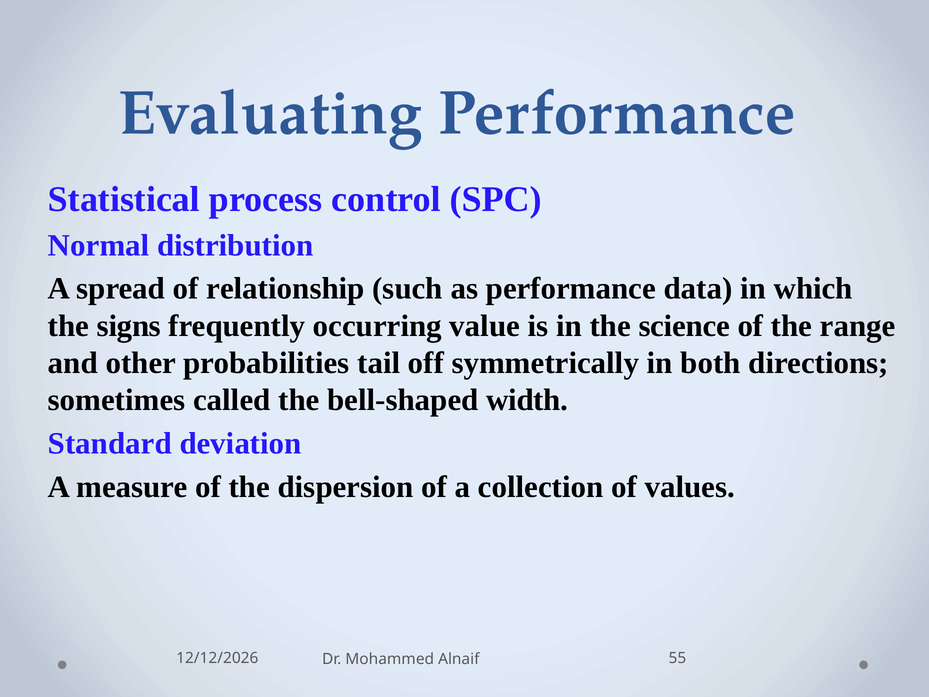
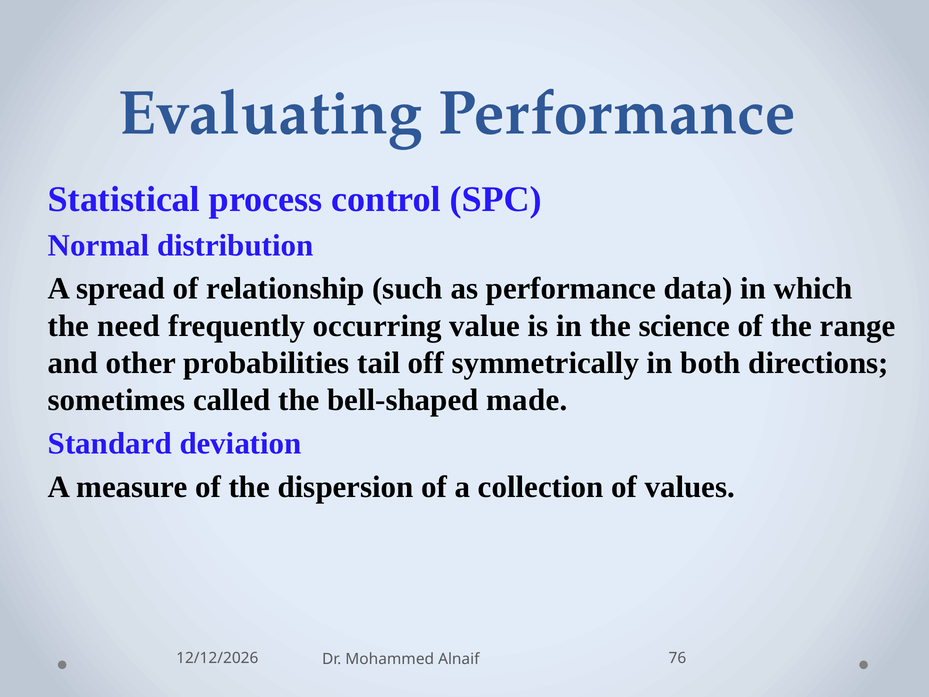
signs: signs -> need (129, 326)
width: width -> made (527, 400)
55: 55 -> 76 (677, 658)
